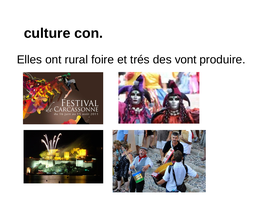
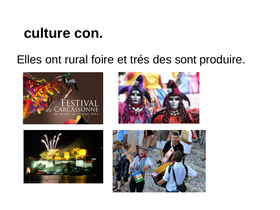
vont: vont -> sont (186, 60)
